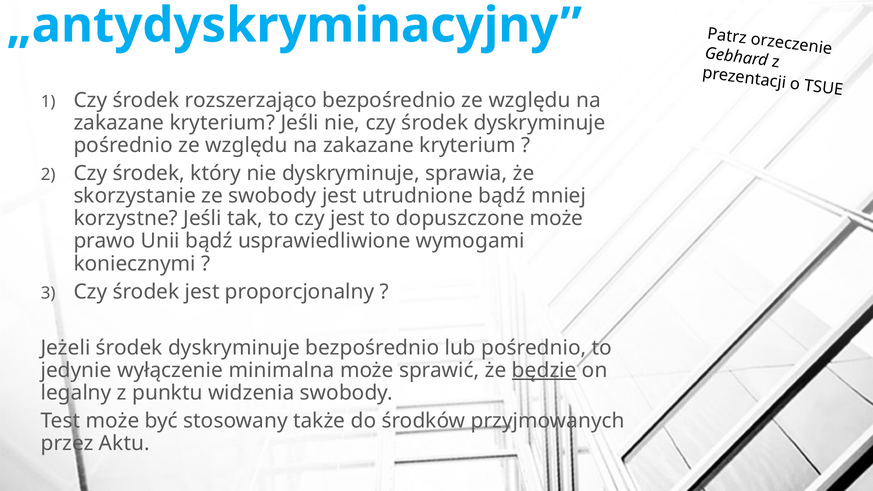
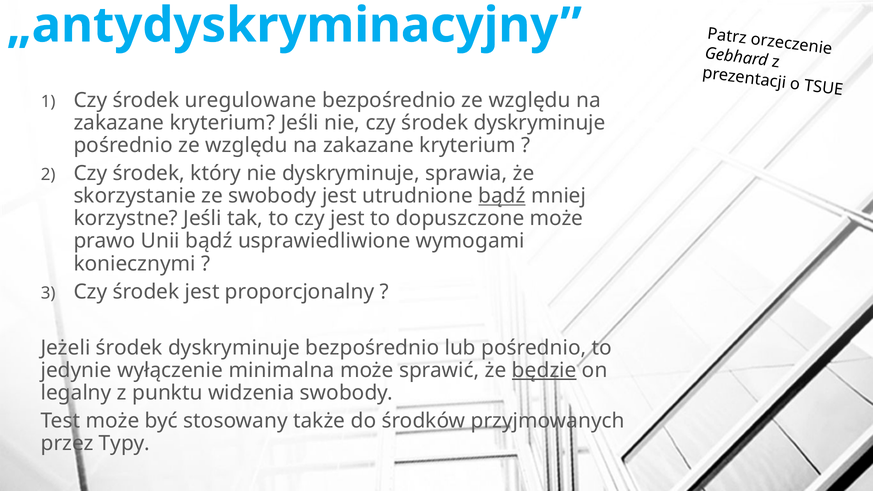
rozszerzająco: rozszerzająco -> uregulowane (251, 100)
bądź underline: none -> present (502, 196)
Aktu: Aktu -> Typy (124, 444)
